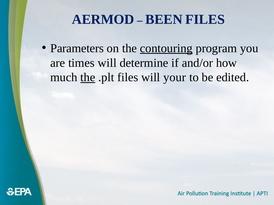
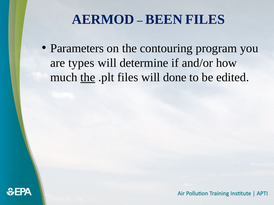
contouring underline: present -> none (166, 48)
times: times -> types (81, 63)
your: your -> done (175, 78)
